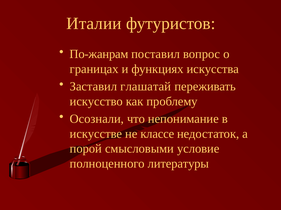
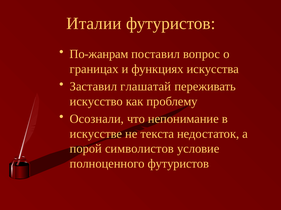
классе: классе -> текста (157, 134)
смысловыми: смысловыми -> символистов (139, 149)
полноценного литературы: литературы -> футуристов (178, 164)
